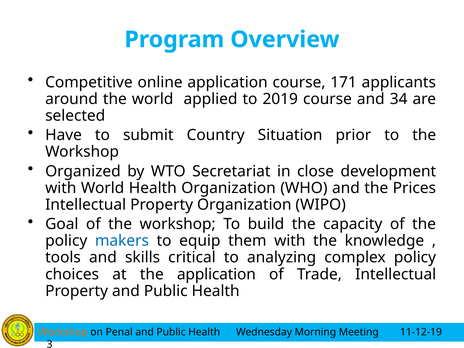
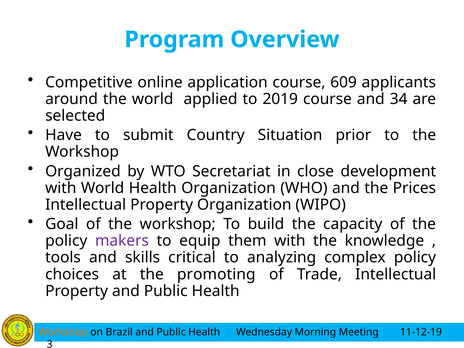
171: 171 -> 609 (344, 82)
makers colour: blue -> purple (122, 241)
the application: application -> promoting (216, 274)
Penal: Penal -> Brazil (119, 332)
